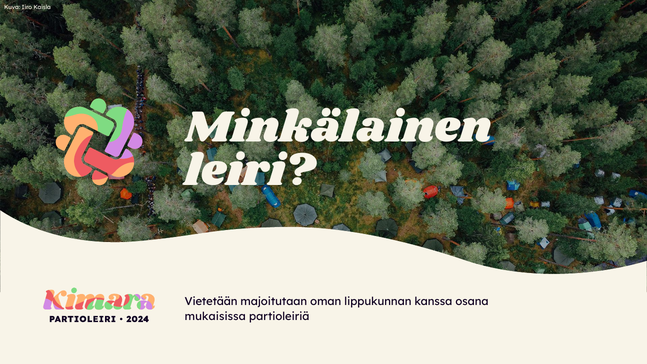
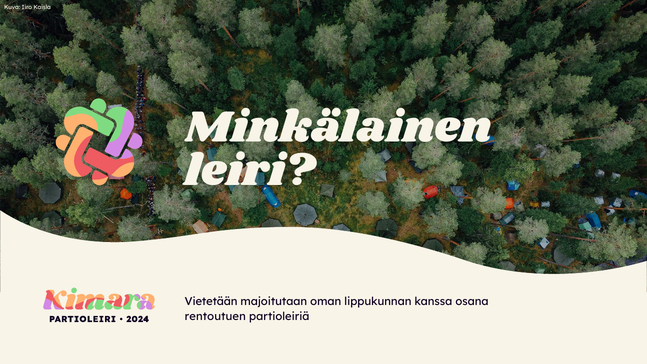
mukaisissa: mukaisissa -> rentoutuen (215, 316)
